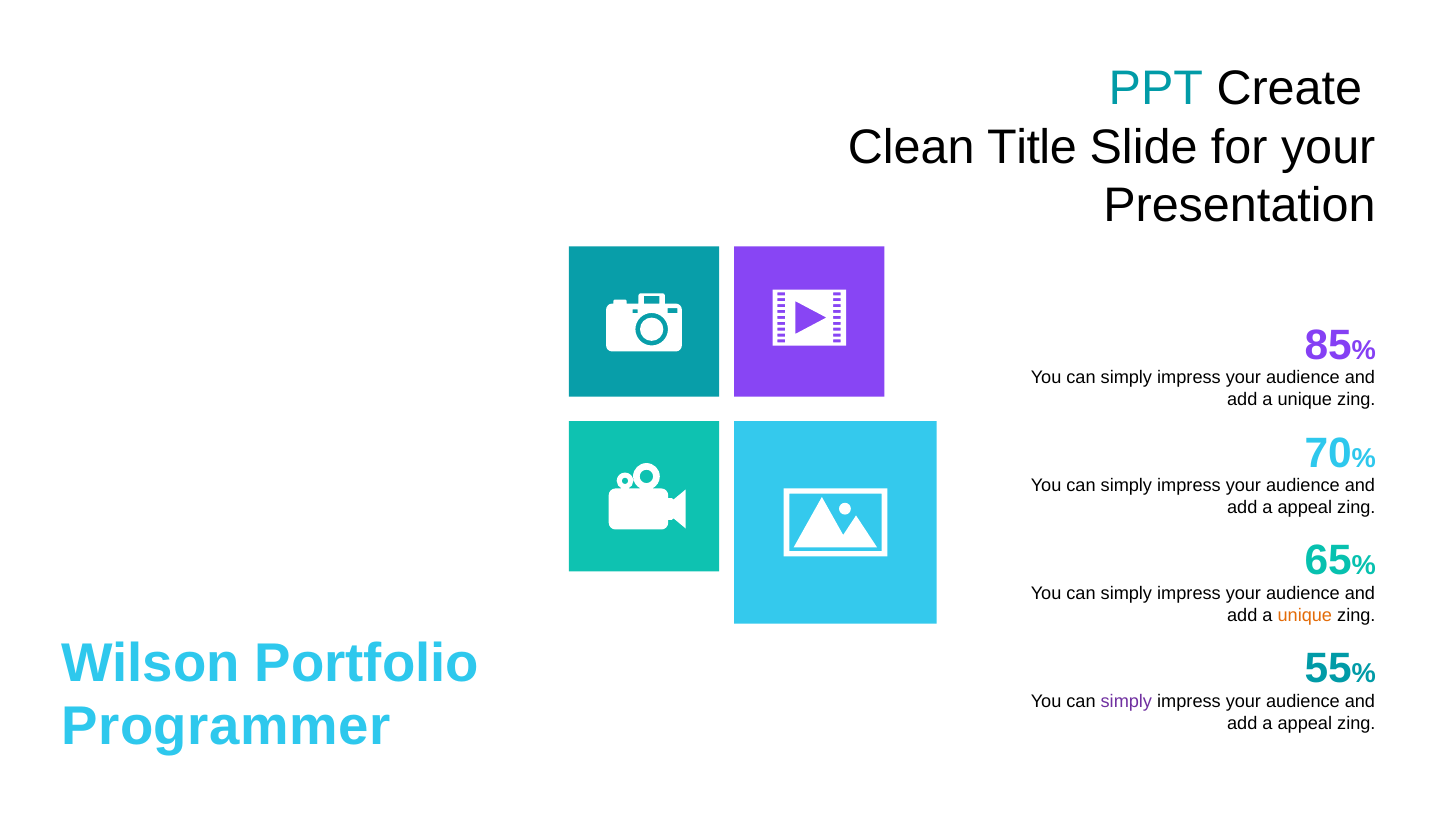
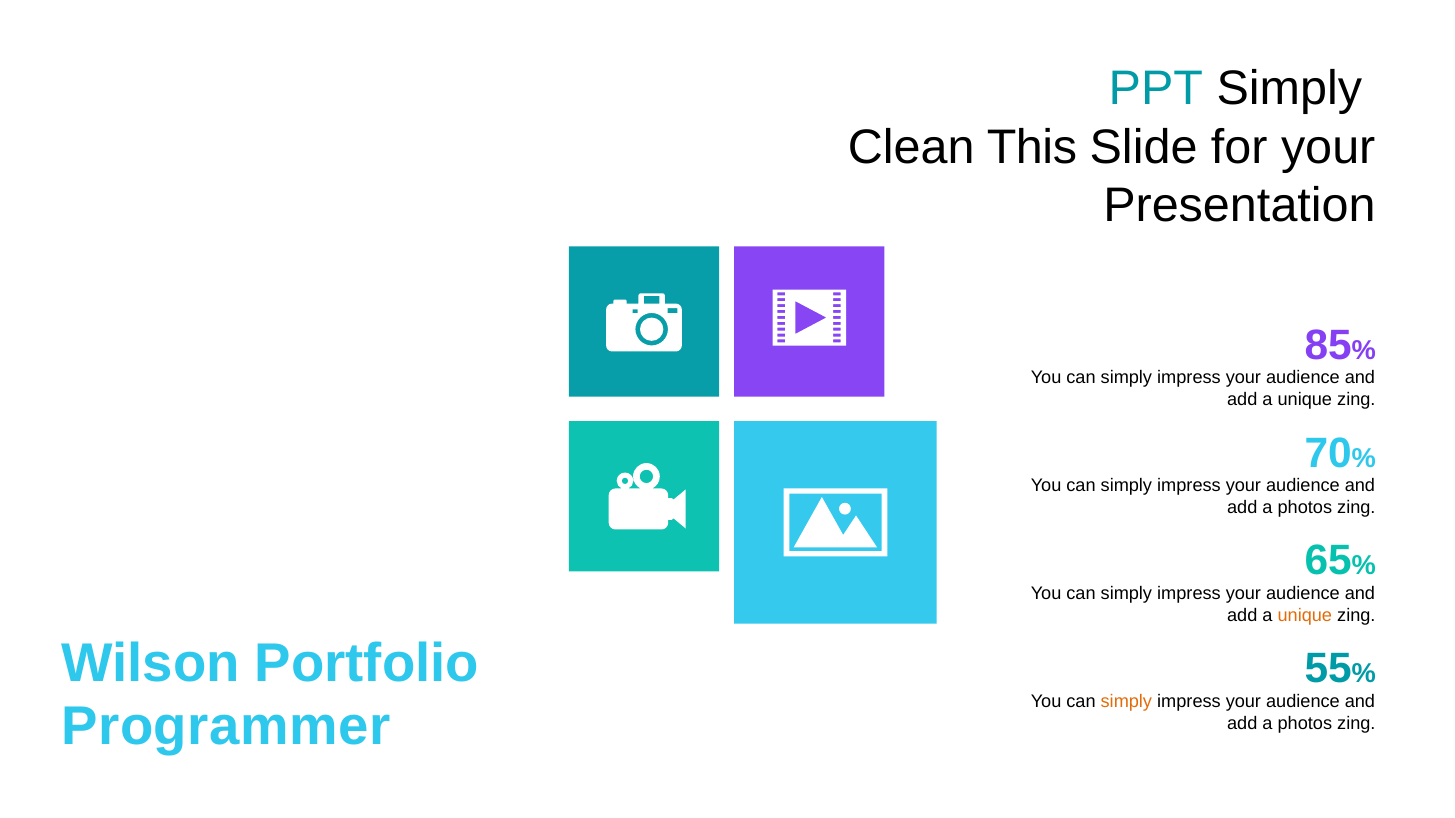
PPT Create: Create -> Simply (1289, 89)
Title: Title -> This (1032, 147)
appeal: appeal -> photos (1305, 508)
simply colour: purple -> orange (1126, 702)
appeal: appeal -> photos (1305, 724)
